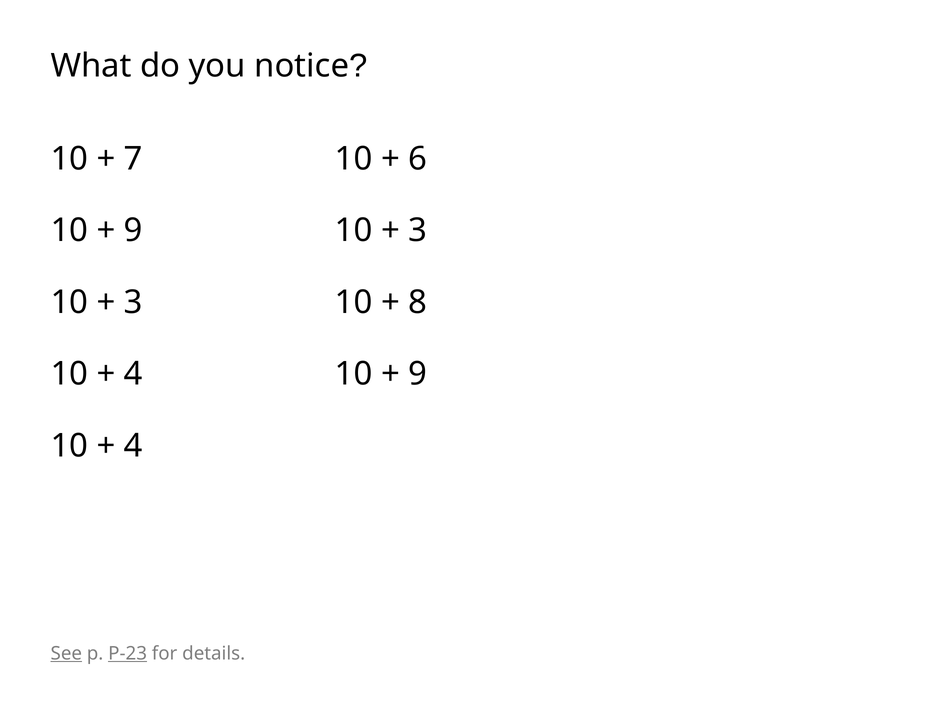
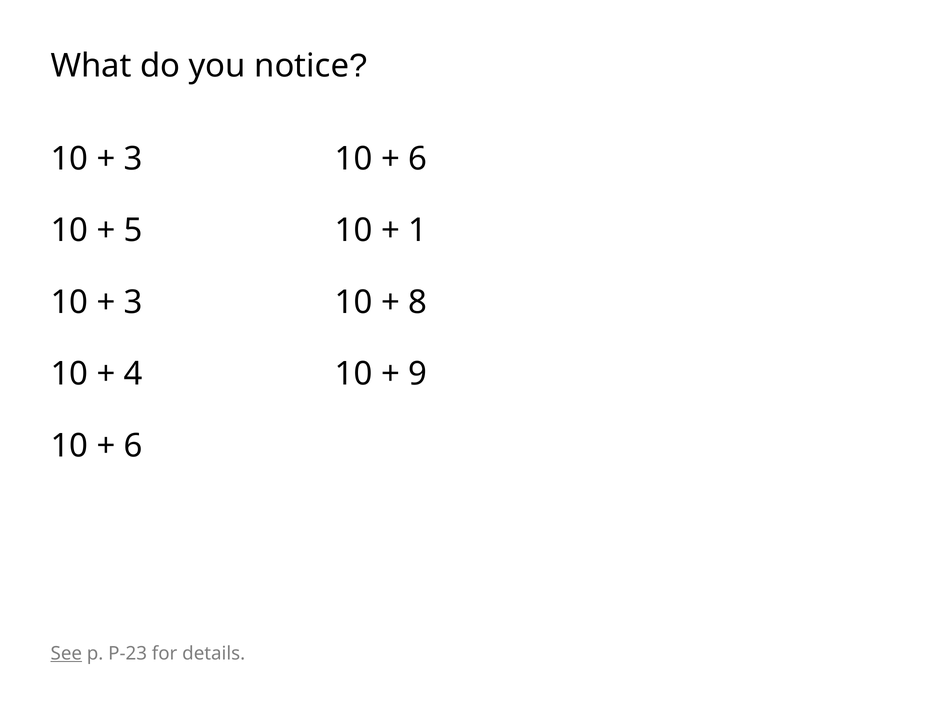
7: 7 -> 3 (133, 159)
9: 9 -> 5 (133, 231)
3: 3 -> 1 (418, 231)
4: 4 -> 6 (133, 446)
P-23 underline: present -> none (128, 654)
